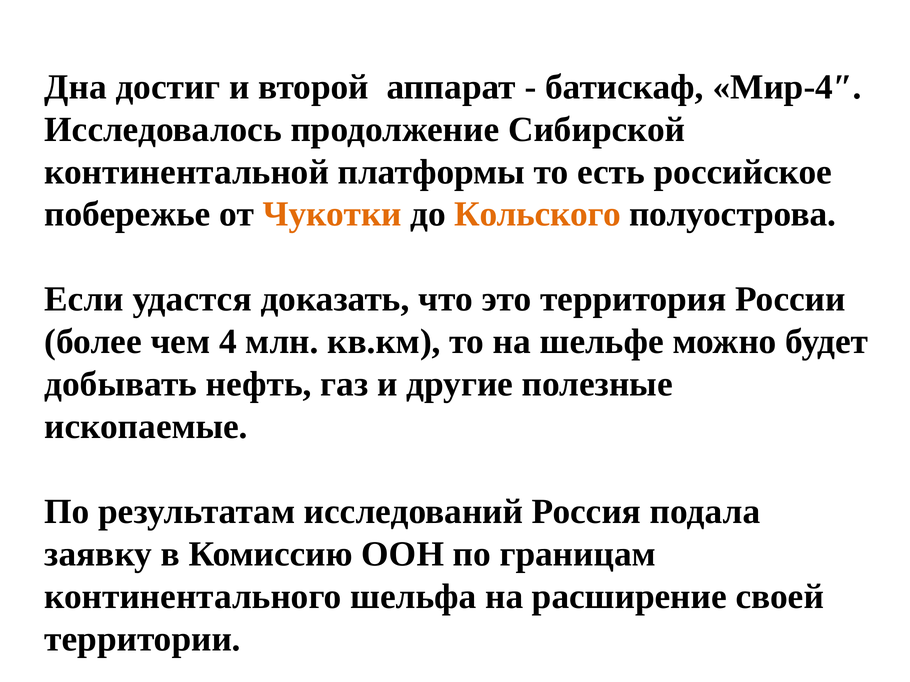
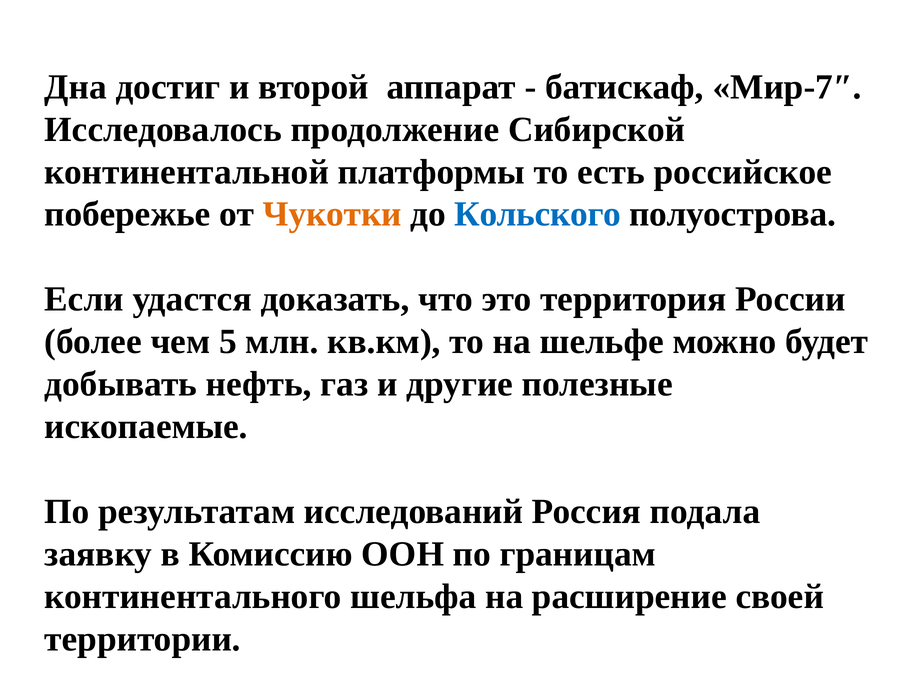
Мир-4″: Мир-4″ -> Мир-7″ (787, 87)
Кольского colour: orange -> blue (538, 214)
4: 4 -> 5 (228, 342)
